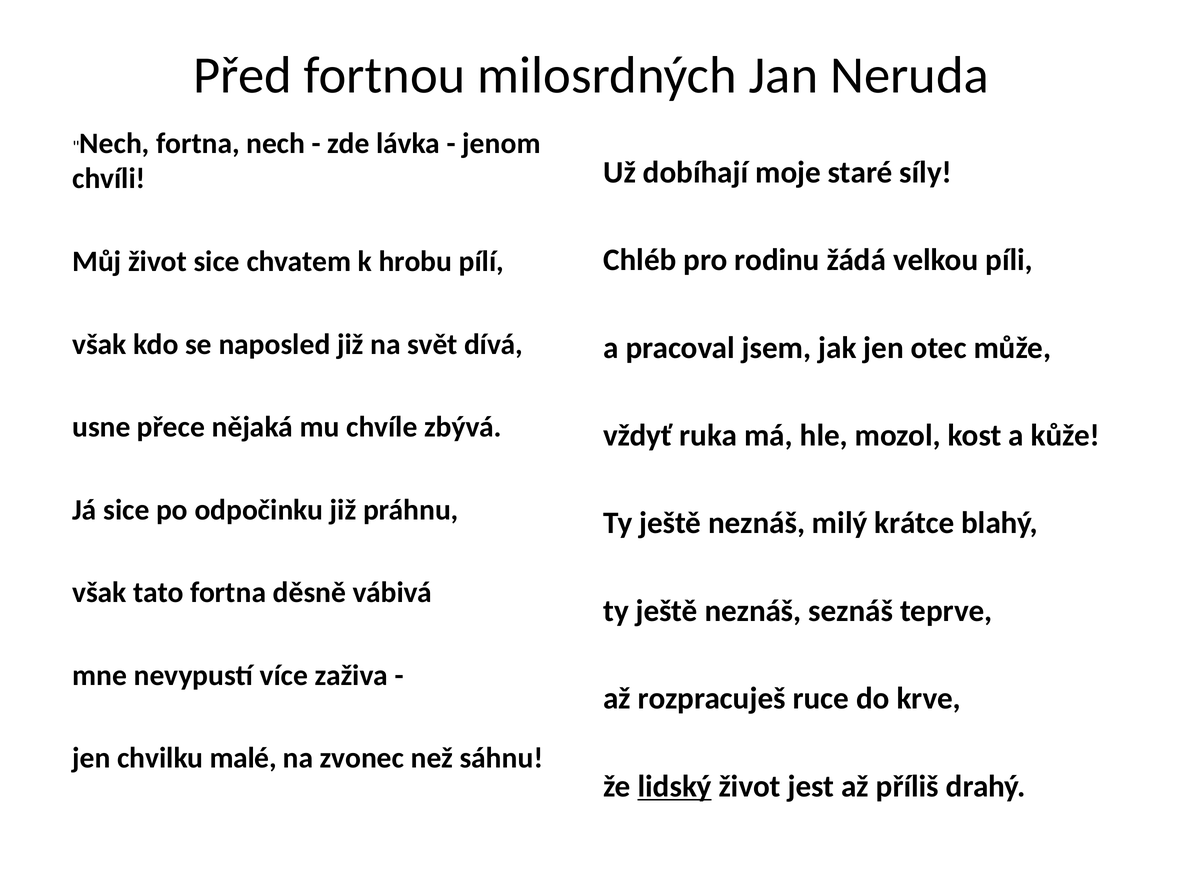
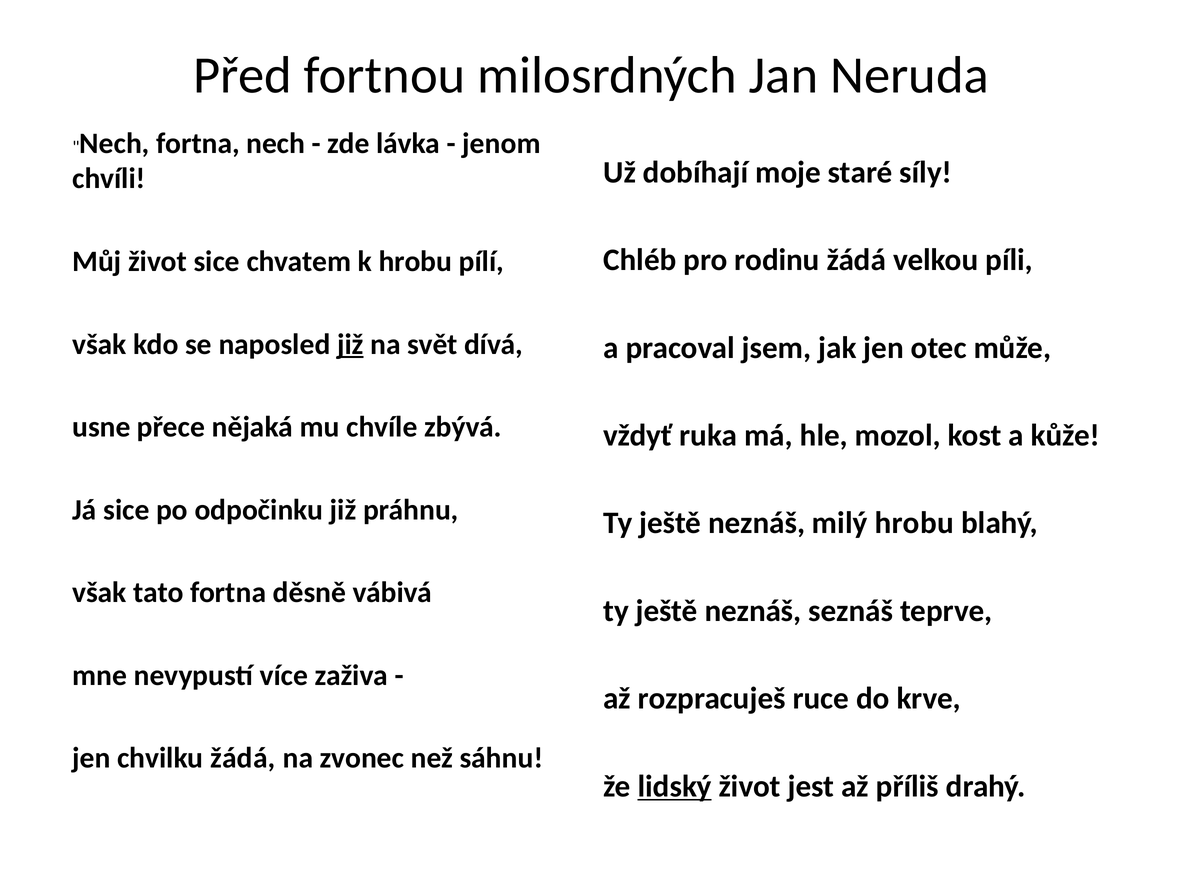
již underline: none -> present (350, 344)
milý krátce: krátce -> hrobu (914, 523)
chvilku malé: malé -> žádá (243, 758)
